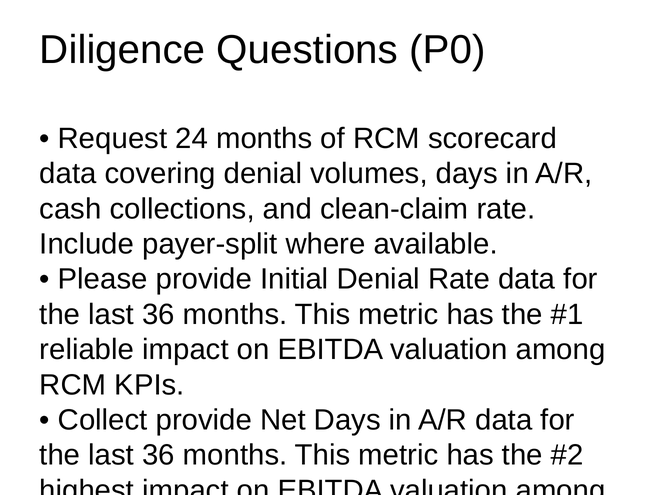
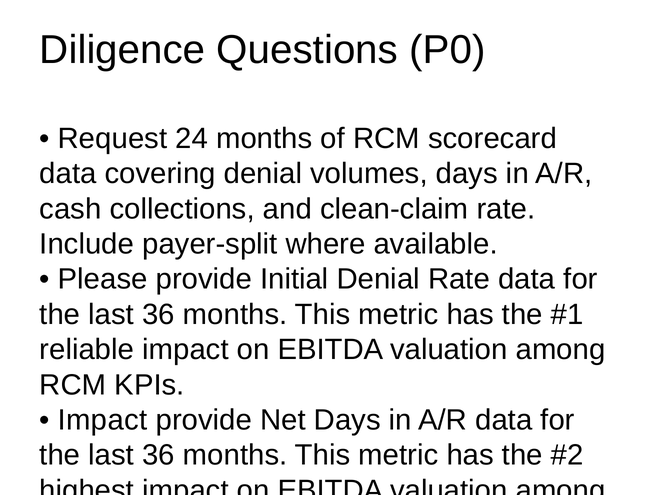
Collect: Collect -> Impact (103, 420)
